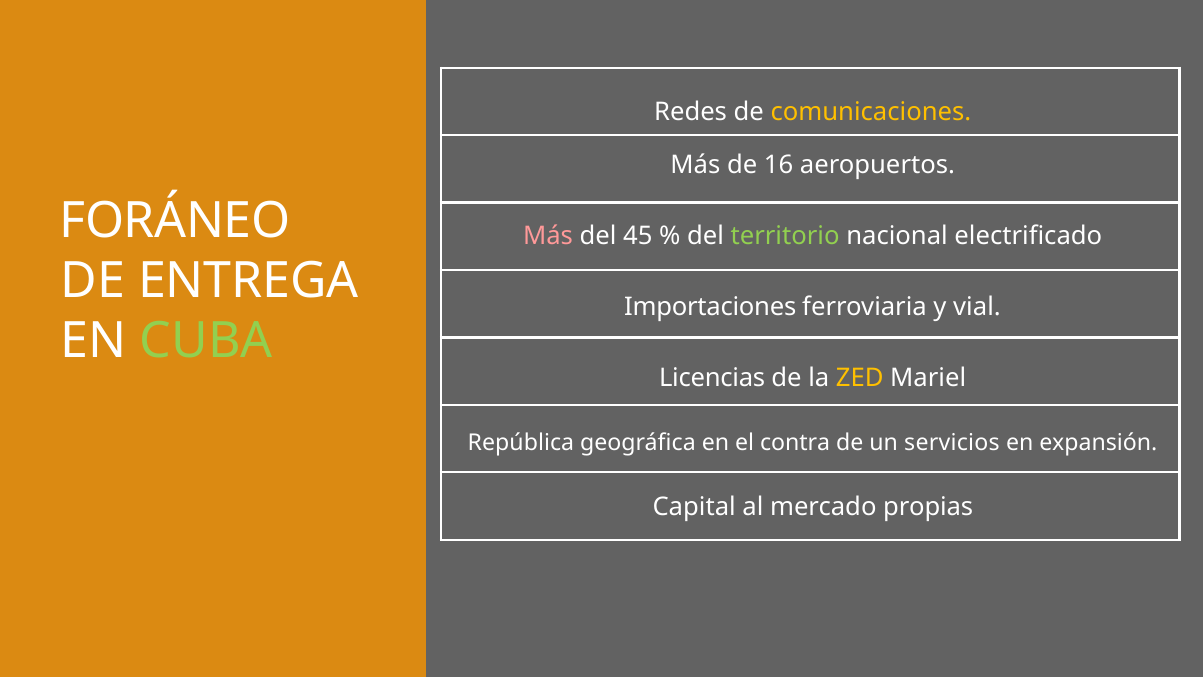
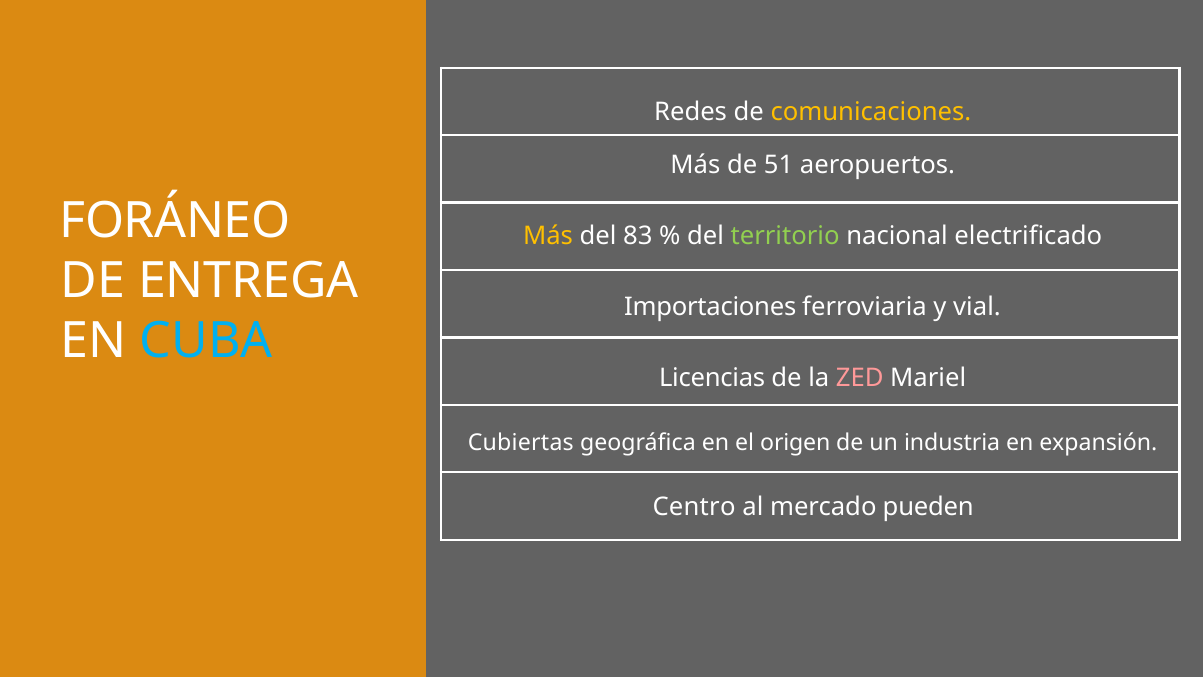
16: 16 -> 51 (779, 165)
Más colour: pink -> yellow (548, 236)
45: 45 -> 83 (638, 236)
CUBA colour: light green -> light blue (206, 341)
ZED colour: yellow -> pink (860, 378)
República: República -> Cubiertas (521, 442)
contra: contra -> origen (795, 442)
servicios: servicios -> industria (952, 442)
Capital: Capital -> Centro (694, 507)
propias: propias -> pueden (928, 507)
